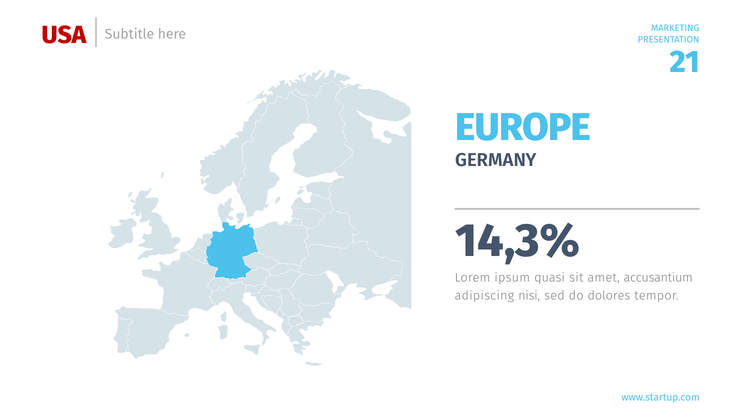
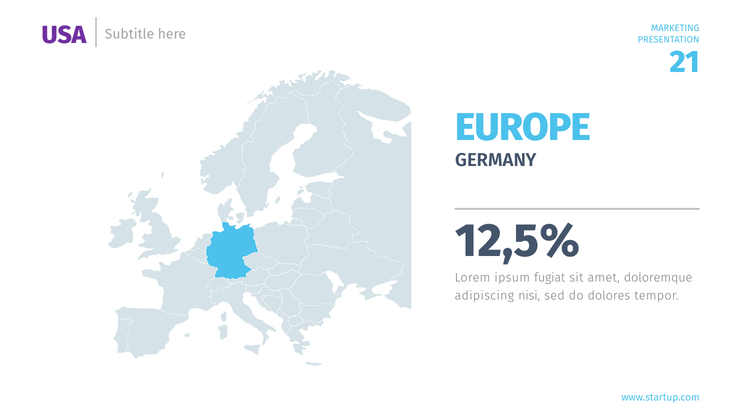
USA colour: red -> purple (64, 35)
14,3%: 14,3% -> 12,5% (518, 241)
quasi: quasi -> fugiat (550, 277)
accusantium: accusantium -> doloremque (658, 277)
